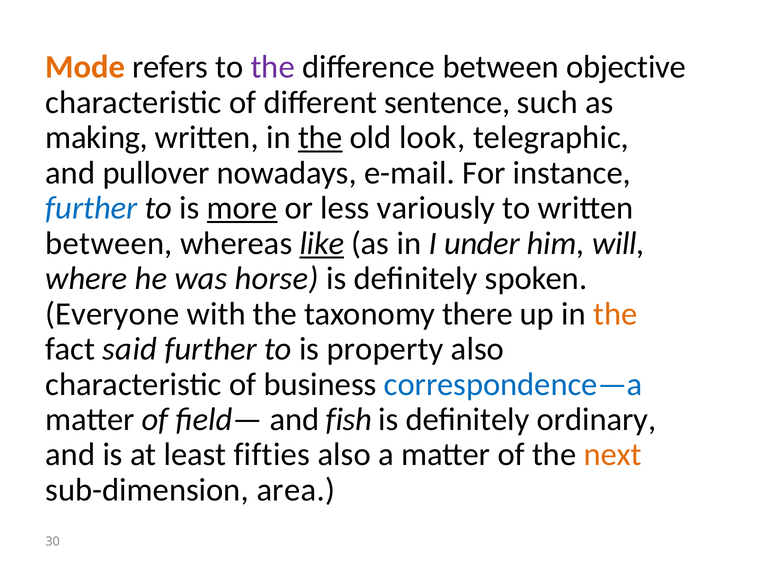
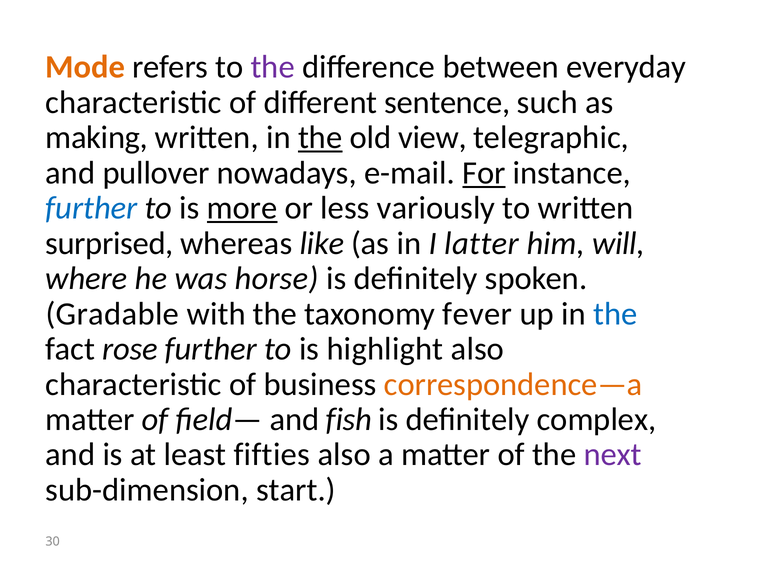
objective: objective -> everyday (626, 67)
look: look -> view (433, 137)
For underline: none -> present (484, 173)
between: between -> surprised (109, 243)
like underline: present -> none (322, 243)
under: under -> latter (482, 243)
Everyone: Everyone -> Gradable (112, 314)
there: there -> fever (477, 314)
the colour: orange -> blue (616, 314)
said: said -> rose (130, 349)
property: property -> highlight (385, 349)
correspondence—a colour: blue -> orange (513, 384)
ordinary: ordinary -> complex (596, 419)
next colour: orange -> purple (613, 455)
area: area -> start (296, 490)
